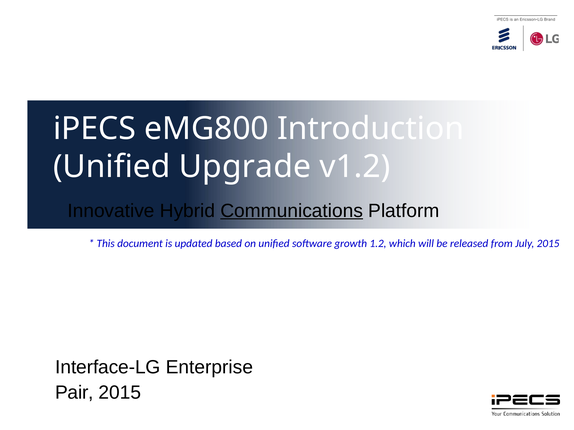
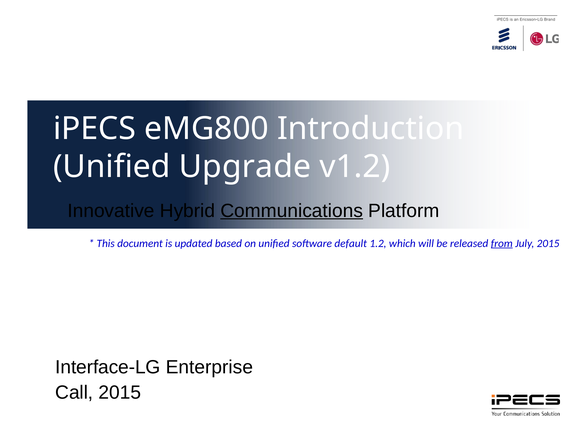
growth: growth -> default (351, 244)
from underline: none -> present (502, 244)
Pair: Pair -> Call (74, 393)
